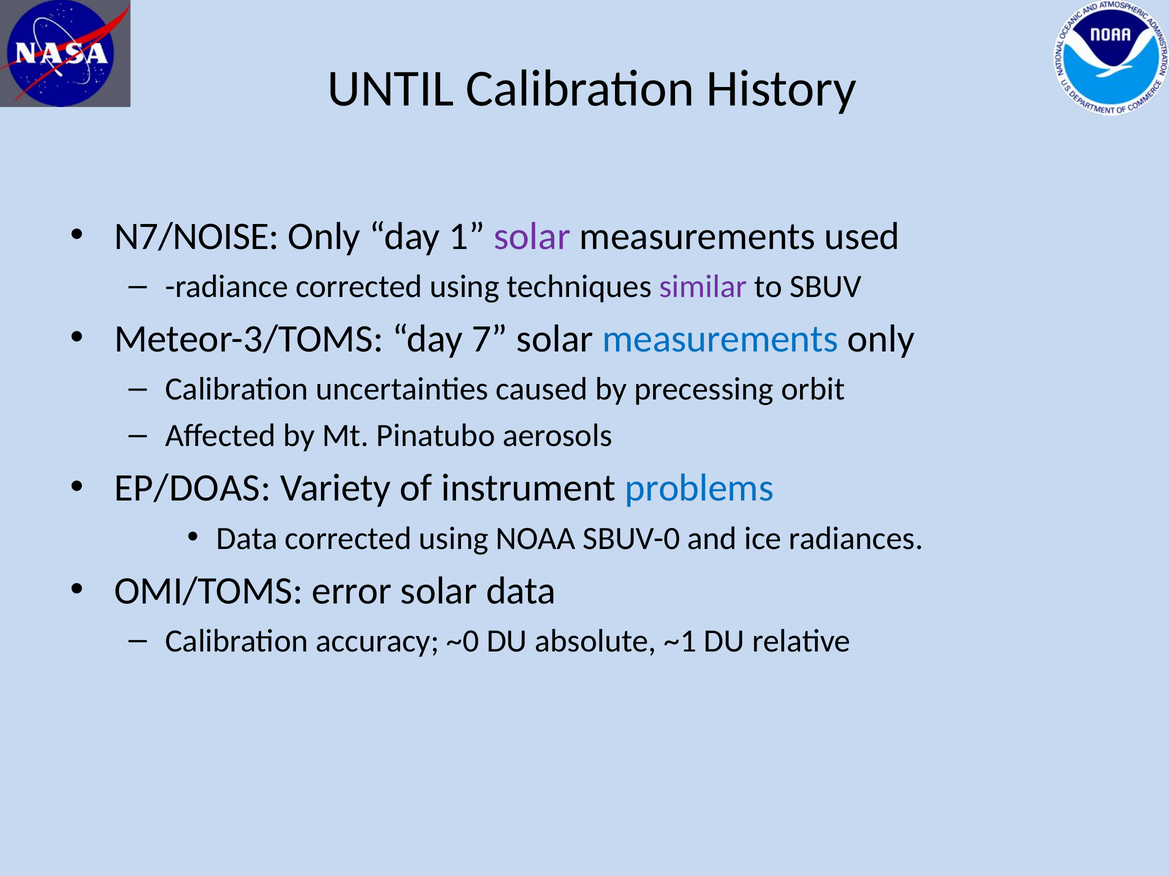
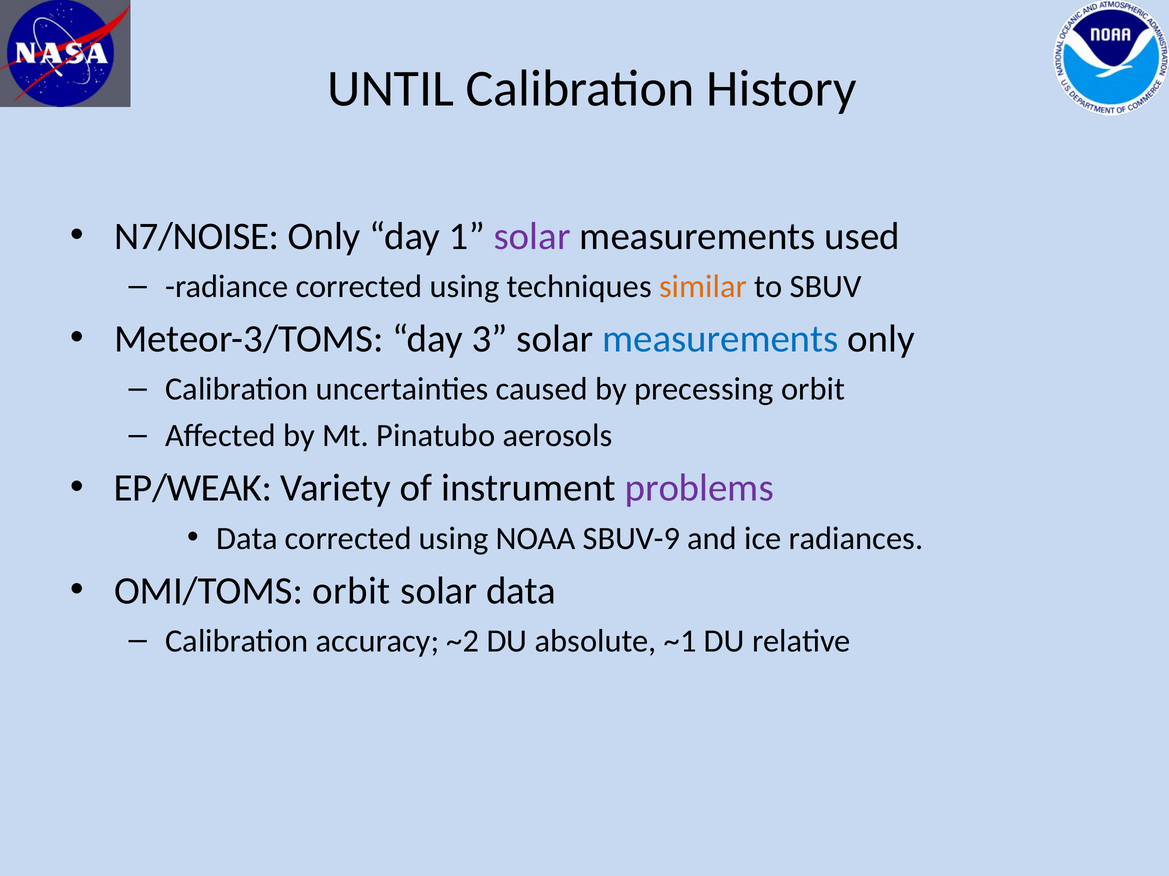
similar colour: purple -> orange (703, 287)
7: 7 -> 3 (490, 339)
EP/DOAS: EP/DOAS -> EP/WEAK (193, 489)
problems colour: blue -> purple (699, 489)
SBUV-0: SBUV-0 -> SBUV-9 (632, 539)
OMI/TOMS error: error -> orbit (351, 591)
~0: ~0 -> ~2 (463, 641)
